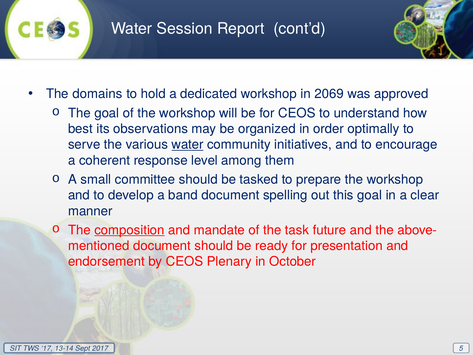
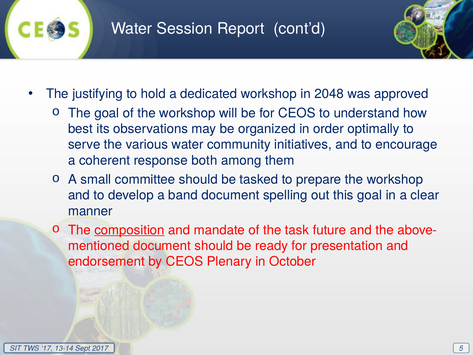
domains: domains -> justifying (98, 94)
2069: 2069 -> 2048 (329, 94)
water underline: present -> none (188, 145)
level: level -> both (204, 160)
